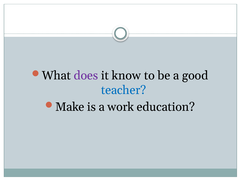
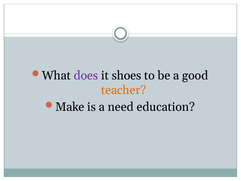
know: know -> shoes (126, 75)
teacher colour: blue -> orange (124, 90)
work: work -> need (121, 107)
